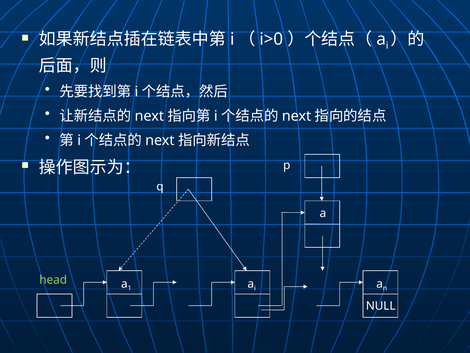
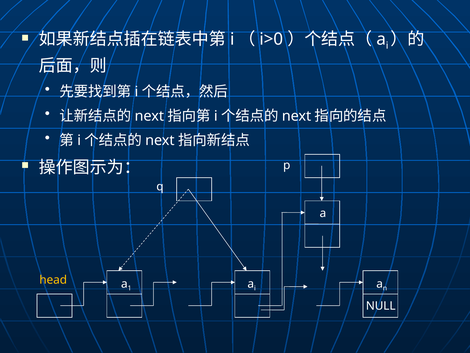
head colour: light green -> yellow (53, 280)
